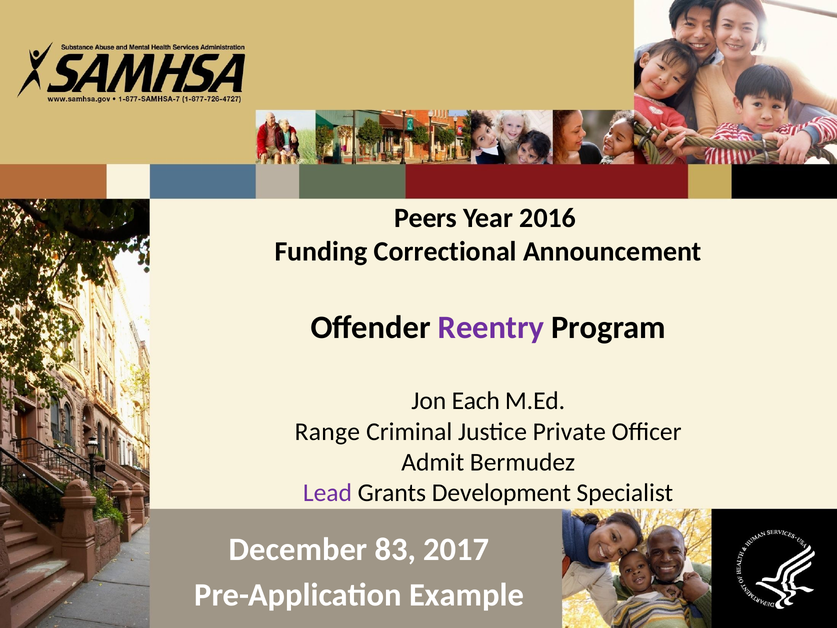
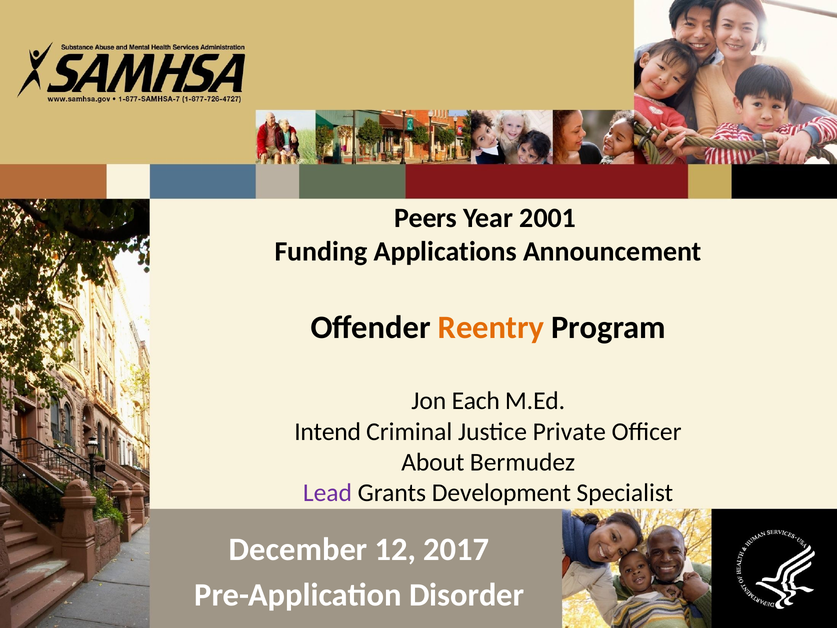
2016: 2016 -> 2001 (548, 218)
Correctional: Correctional -> Applications (445, 252)
Reentry colour: purple -> orange (491, 327)
Range: Range -> Intend (328, 431)
Admit: Admit -> About (433, 462)
83: 83 -> 12 (395, 549)
Example: Example -> Disorder (467, 595)
